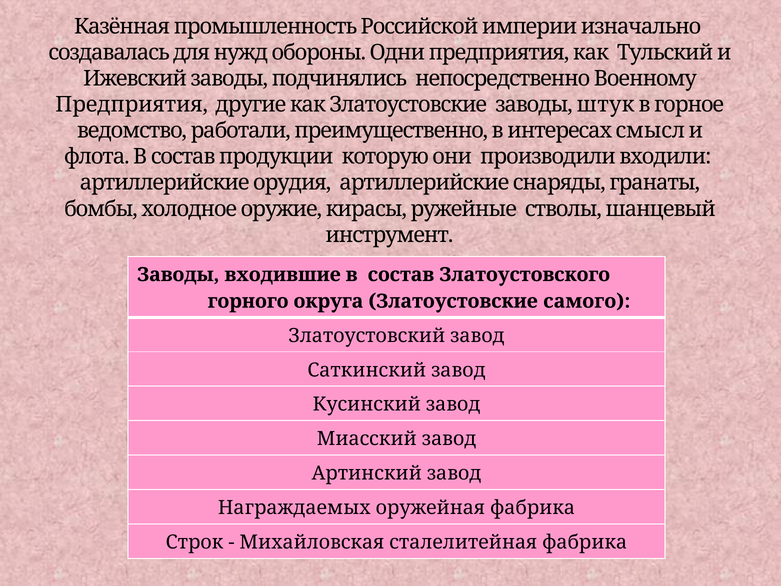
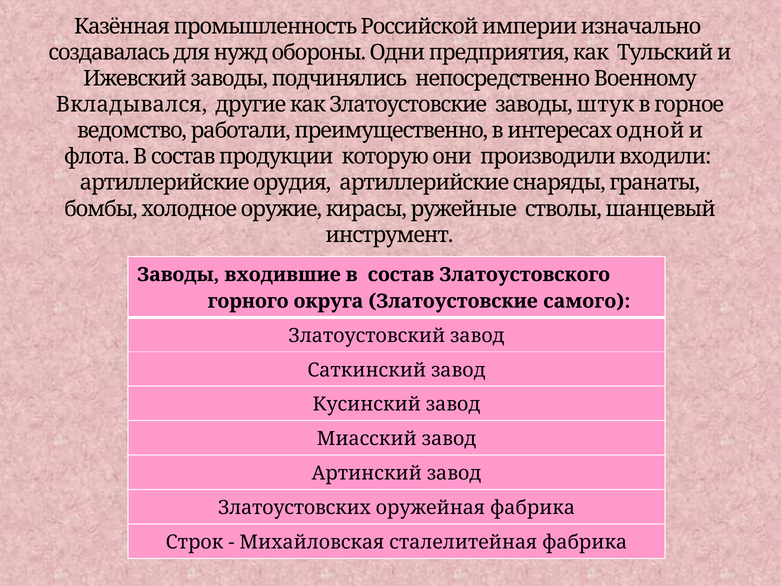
Предприятия: Предприятия -> Вкладывался (132, 105)
смысл: смысл -> одной (650, 131)
Награждаемых: Награждаемых -> Златоустовских (294, 508)
